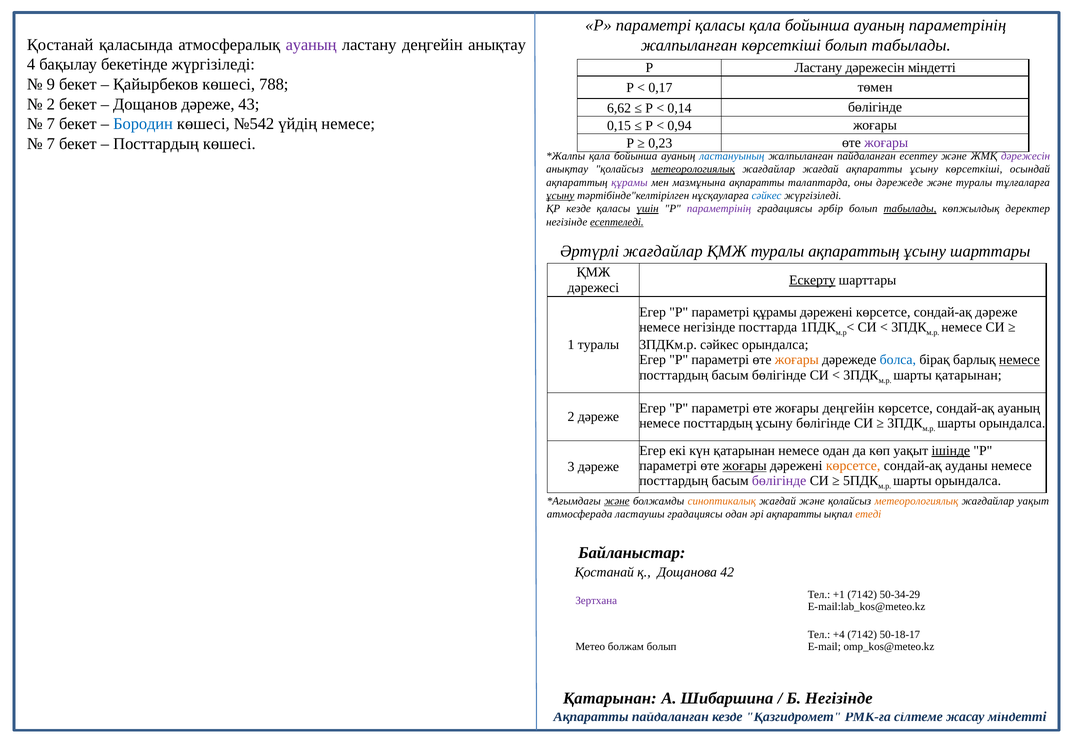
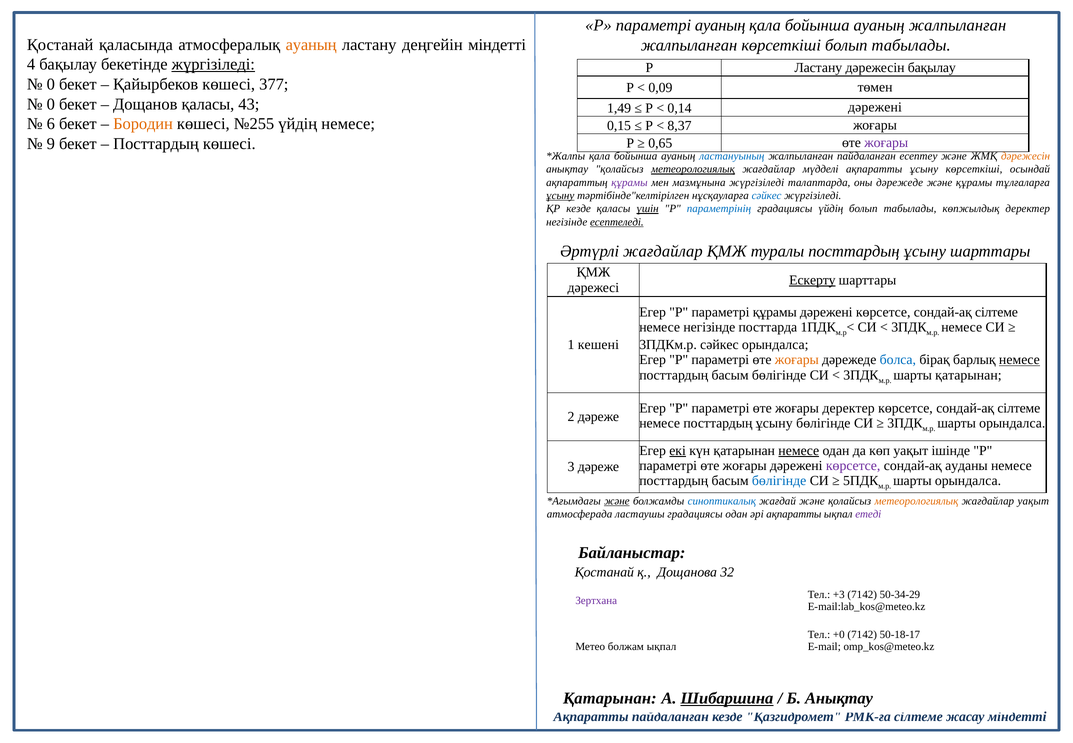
параметрі қаласы: қаласы -> ауаның (720, 25)
ауаның параметрінің: параметрінің -> жалпыланған (957, 25)
ауаның colour: purple -> orange (311, 45)
деңгейін анықтау: анықтау -> міндетті (497, 45)
жүргізіледі underline: none -> present (213, 64)
дәрежесін міндетті: міндетті -> бақылау (932, 68)
9: 9 -> 0 (51, 84)
788: 788 -> 377 (274, 84)
0,17: 0,17 -> 0,09 (660, 88)
2: 2 -> 0 (51, 104)
Дощанов дәреже: дәреже -> қаласы (208, 104)
6,62: 6,62 -> 1,49 (619, 108)
0,14 бөлігінде: бөлігінде -> дәрежені (875, 107)
7: 7 -> 6 (51, 124)
Бородин colour: blue -> orange (143, 124)
№542: №542 -> №255 (254, 124)
0,94: 0,94 -> 8,37 (679, 126)
7: 7 -> 9 (51, 144)
0,23: 0,23 -> 0,65 (660, 143)
дәрежесін colour: purple -> orange (1026, 156)
жағдайлар жағдай: жағдай -> мүдделі (821, 169)
мазмұнына ақпаратты: ақпаратты -> жүргізіледі (757, 182)
және туралы: туралы -> құрамы (974, 182)
параметрінің colour: purple -> blue (719, 209)
градациясы әрбір: әрбір -> үйдің (831, 209)
табылады underline: present -> none (910, 209)
туралы ақпараттың: ақпараттың -> посттардың (854, 251)
дәрежені көрсетсе сондай-ақ дәреже: дәреже -> сілтеме (996, 312)
1 туралы: туралы -> кешені (598, 345)
жоғары деңгейін: деңгейін -> деректер (849, 408)
ауаның: ауаның -> сілтеме (1019, 408)
екі underline: none -> present (678, 450)
немесе underline: none -> present (799, 450)
ішінде underline: present -> none (951, 450)
жоғары underline: present -> none (745, 466)
көрсетсе colour: orange -> purple (853, 466)
бөлігінде colour: purple -> blue (779, 481)
синоптикалық colour: orange -> blue (722, 501)
етеді colour: orange -> purple (868, 514)
42: 42 -> 32 (727, 572)
+1: +1 -> +3 (839, 594)
+4: +4 -> +0 (839, 634)
болжам болып: болып -> ықпал (662, 647)
Шибаршина underline: none -> present (727, 698)
Б Негізінде: Негізінде -> Анықтау (839, 698)
